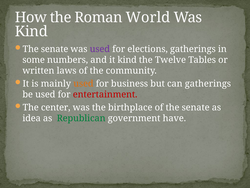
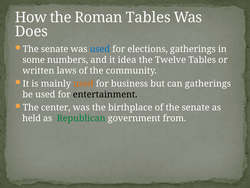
Roman World: World -> Tables (148, 17)
Kind: Kind -> Does (31, 31)
used colour: purple -> blue (100, 49)
it kind: kind -> idea (127, 60)
entertainment colour: red -> black (105, 94)
idea: idea -> held (32, 118)
have: have -> from (174, 118)
